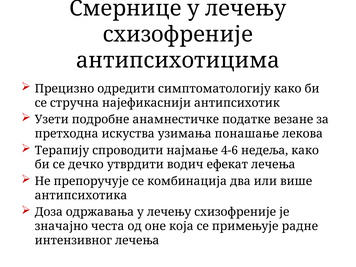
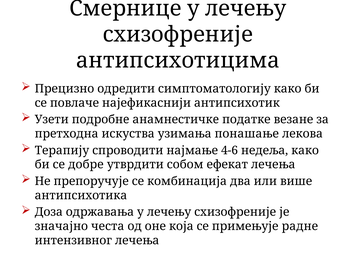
стручна: стручна -> повлаче (74, 103)
дечко: дечко -> добре (86, 165)
водич: водич -> собом (185, 165)
